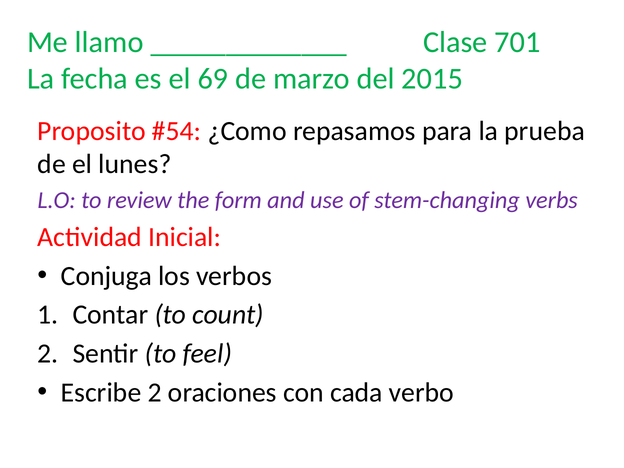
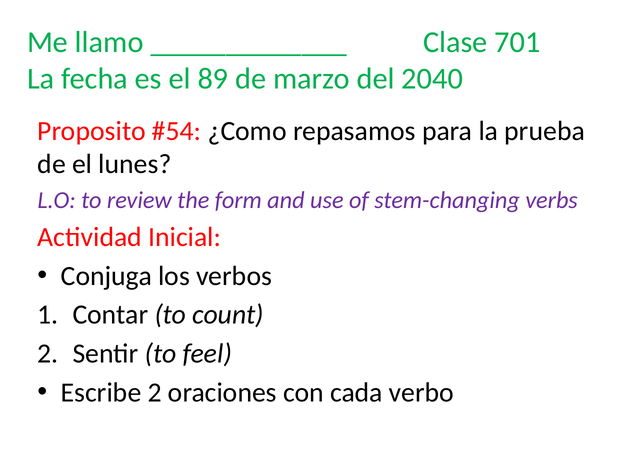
69: 69 -> 89 (213, 79)
2015: 2015 -> 2040 (432, 79)
